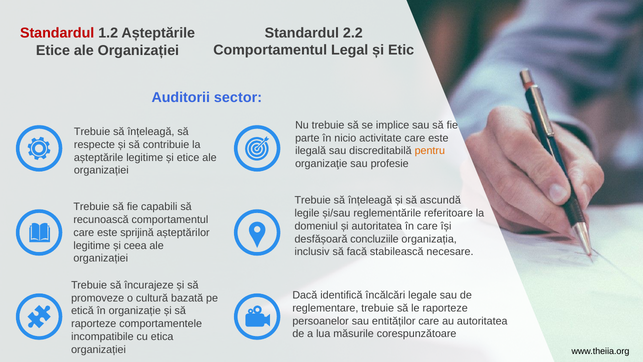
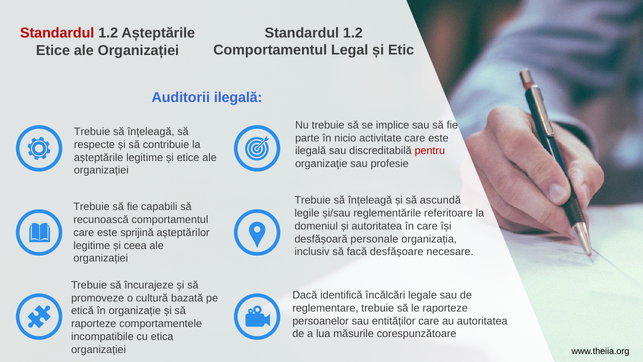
2.2: 2.2 -> 1.2 (353, 33)
Auditorii sector: sector -> ilegală (238, 97)
pentru colour: orange -> red (430, 151)
concluziile: concluziile -> personale (374, 239)
stabilească: stabilească -> desfășoare (397, 252)
